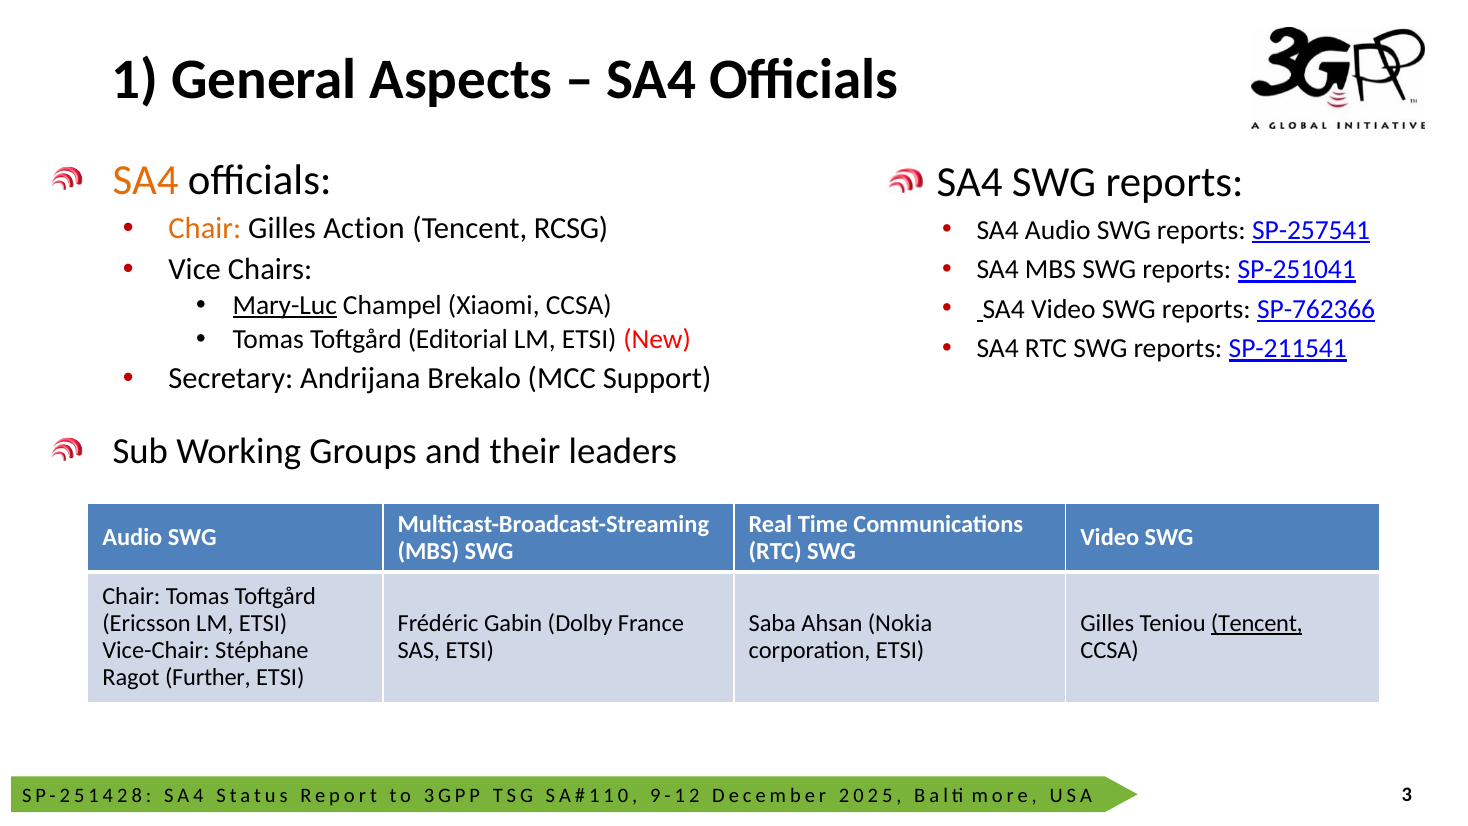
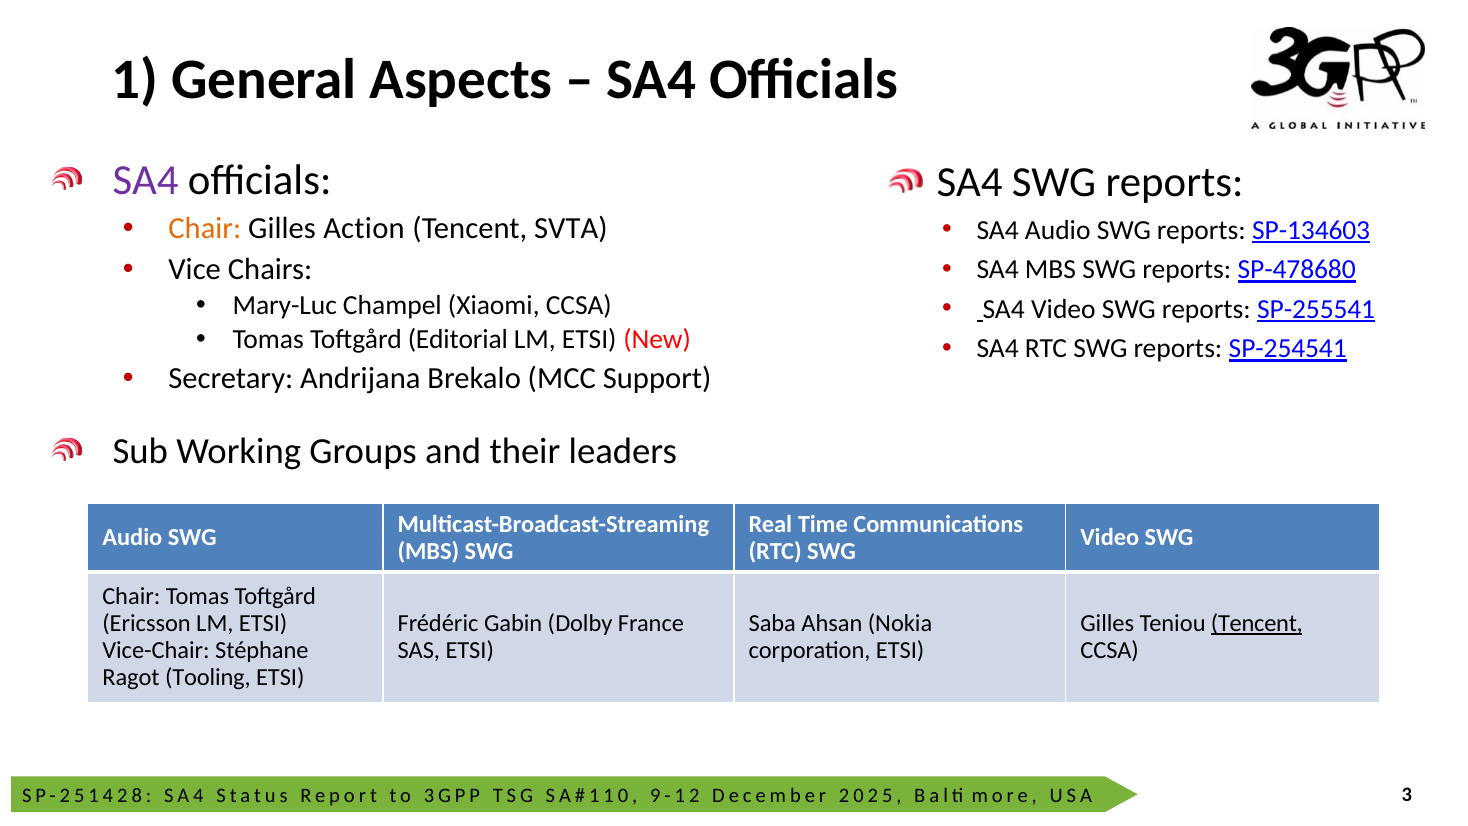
SA4 colour: orange -> purple (146, 181)
RCSG: RCSG -> SVTA (571, 228)
SP-257541: SP-257541 -> SP-134603 (1311, 230)
SP-251041: SP-251041 -> SP-478680 (1297, 269)
Mary-Luc underline: present -> none (285, 305)
SP-762366: SP-762366 -> SP-255541 (1316, 309)
SP-211541: SP-211541 -> SP-254541 (1288, 348)
Further: Further -> Tooling (208, 677)
